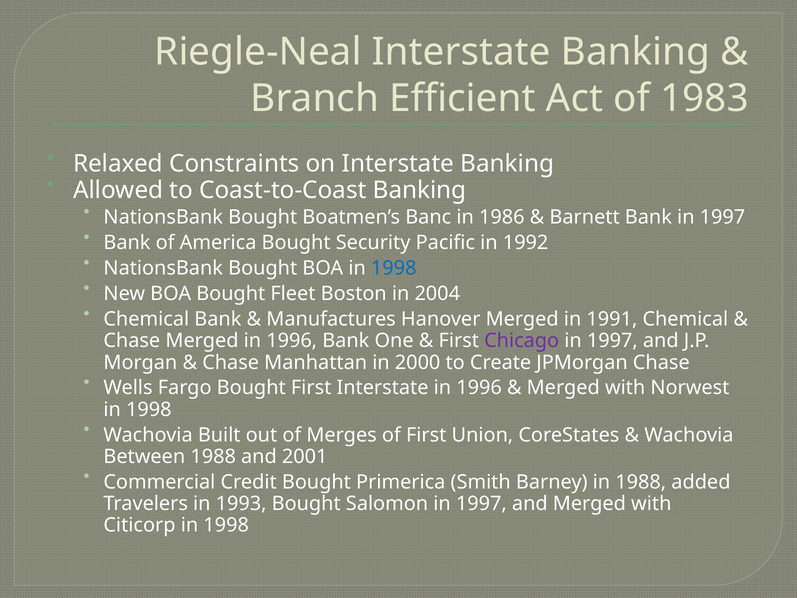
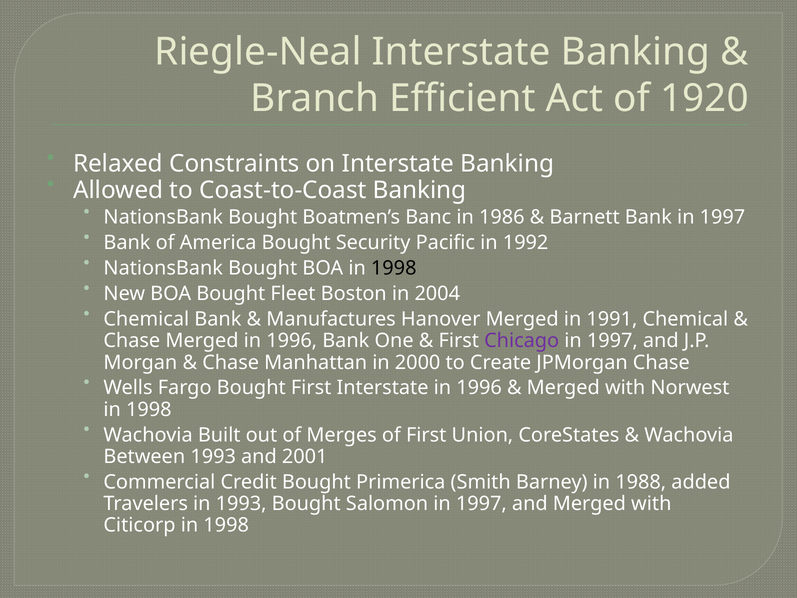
1983: 1983 -> 1920 (704, 98)
1998 colour: blue -> black (394, 268)
Between 1988: 1988 -> 1993 (213, 456)
